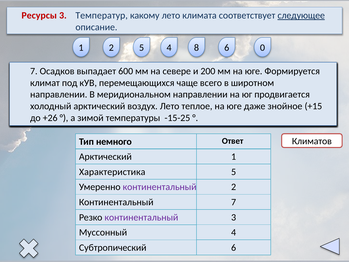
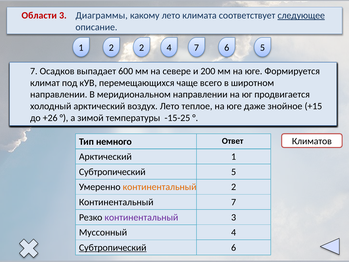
Ресурсы: Ресурсы -> Области (39, 15)
Температур: Температур -> Диаграммы (102, 15)
2 5: 5 -> 2 (142, 48)
4 8: 8 -> 7 (197, 48)
6 0: 0 -> 5 (262, 48)
Характеристика: Характеристика -> Субтропический (112, 172)
континентальный colour: purple -> orange (160, 187)
Субтропический underline: none -> present (113, 247)
